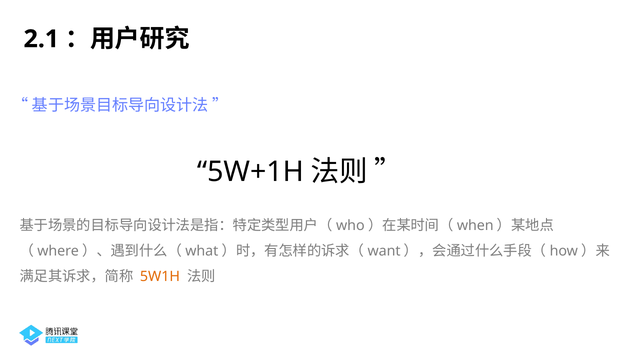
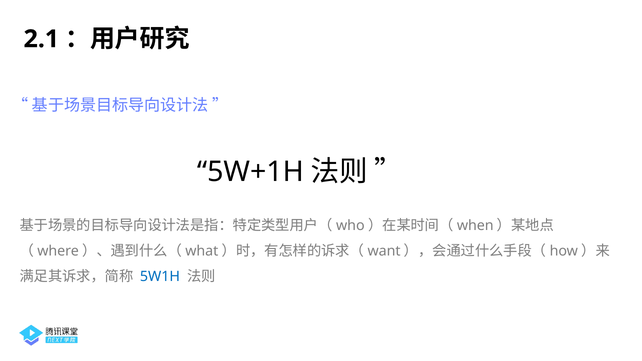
5W1H colour: orange -> blue (160, 277)
